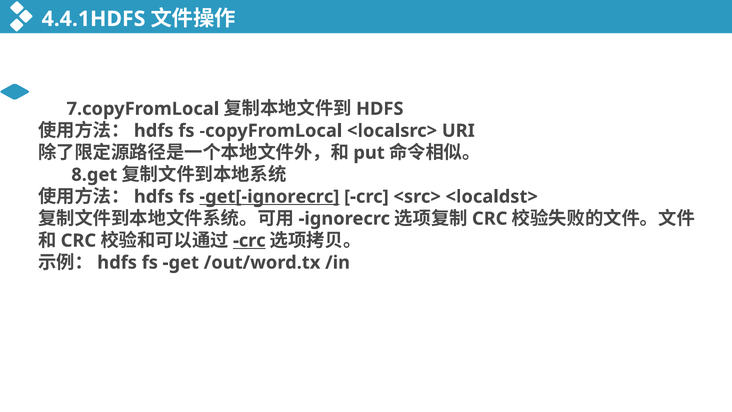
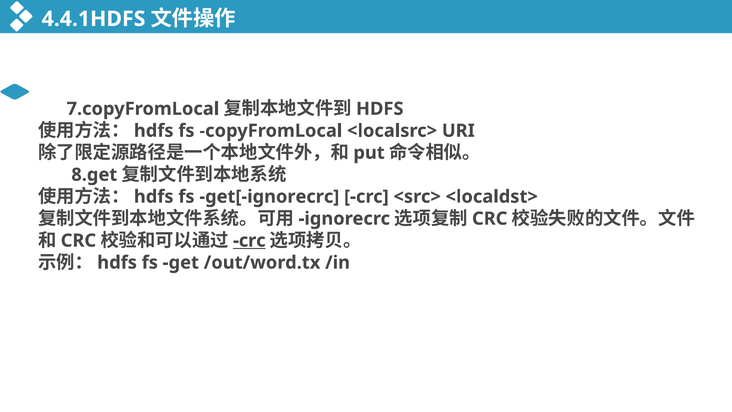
get[-ignorecrc underline: present -> none (269, 196)
